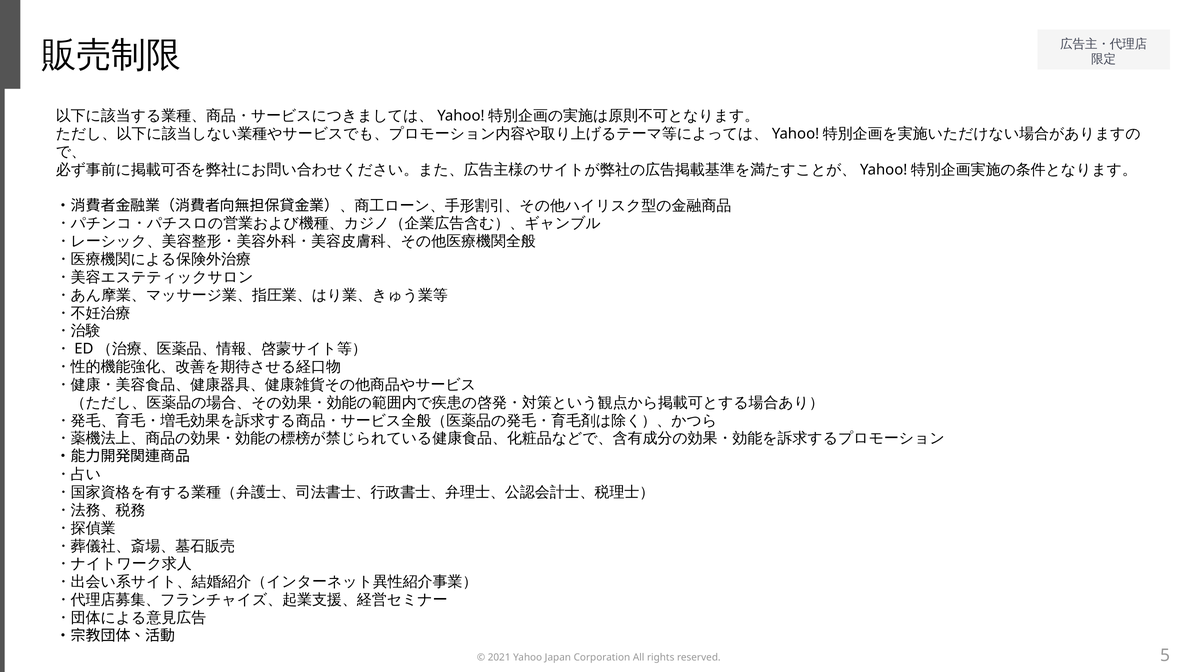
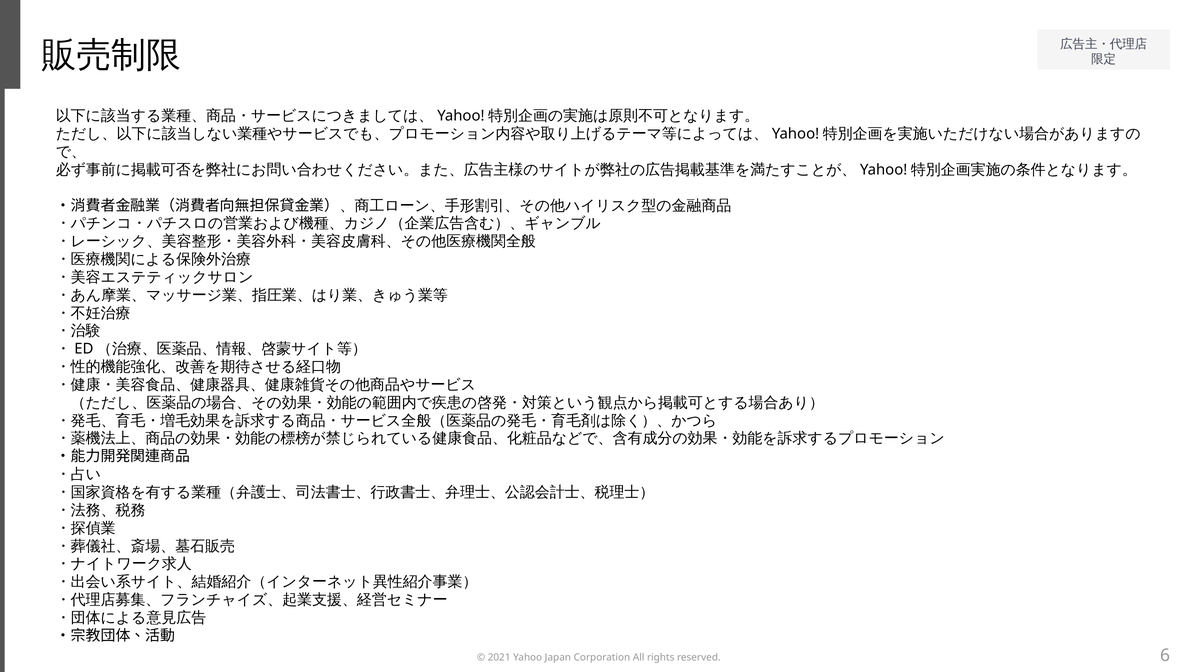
5: 5 -> 6 (1165, 656)
